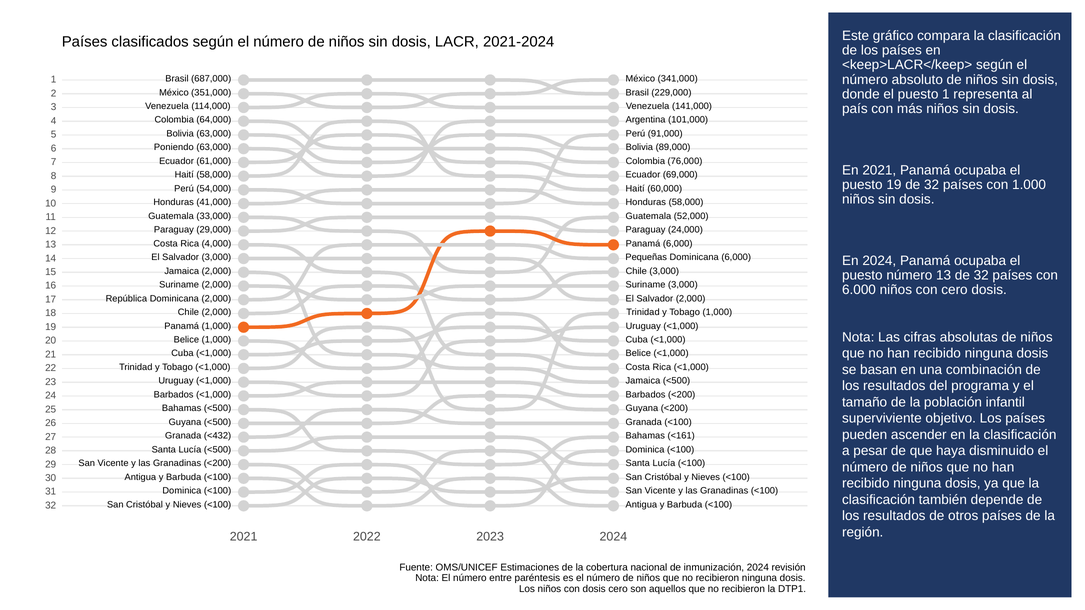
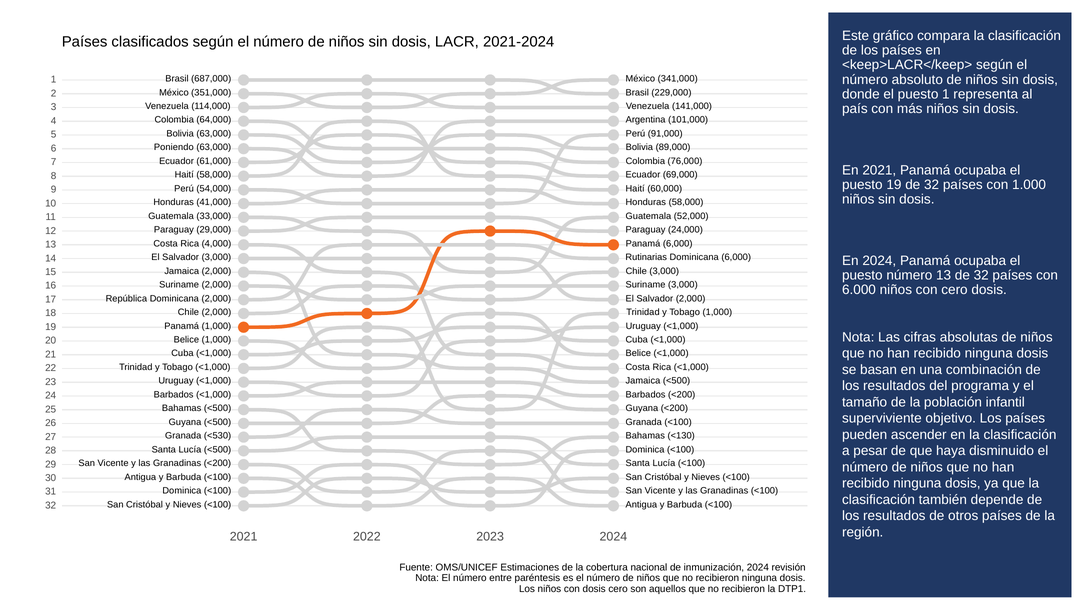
Pequeñas: Pequeñas -> Rutinarias (646, 257)
<432: <432 -> <530 (218, 436)
<161: <161 -> <130 (681, 436)
